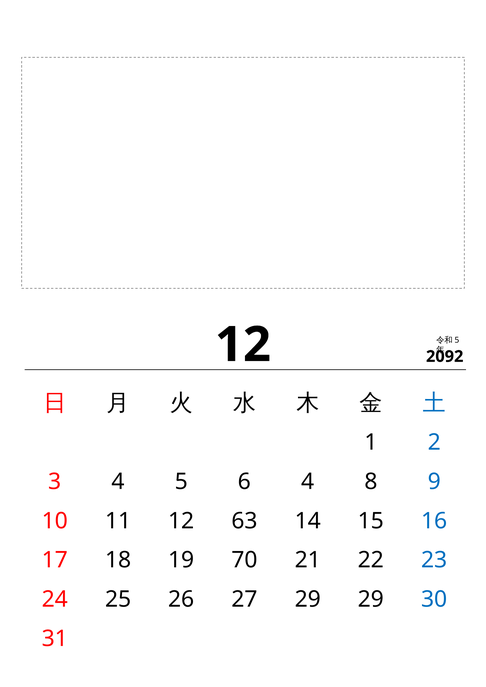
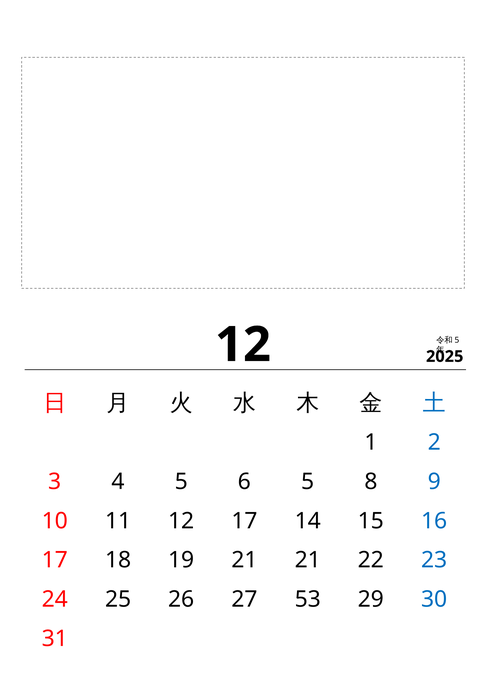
2092: 2092 -> 2025 (445, 357)
6 4: 4 -> 5 (308, 482)
12 63: 63 -> 17 (245, 521)
19 70: 70 -> 21 (245, 560)
27 29: 29 -> 53 (308, 600)
